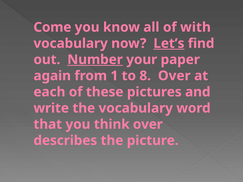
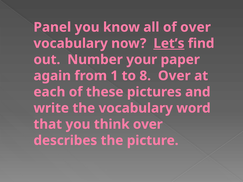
Come: Come -> Panel (52, 27)
of with: with -> over (196, 27)
Number underline: present -> none (95, 60)
